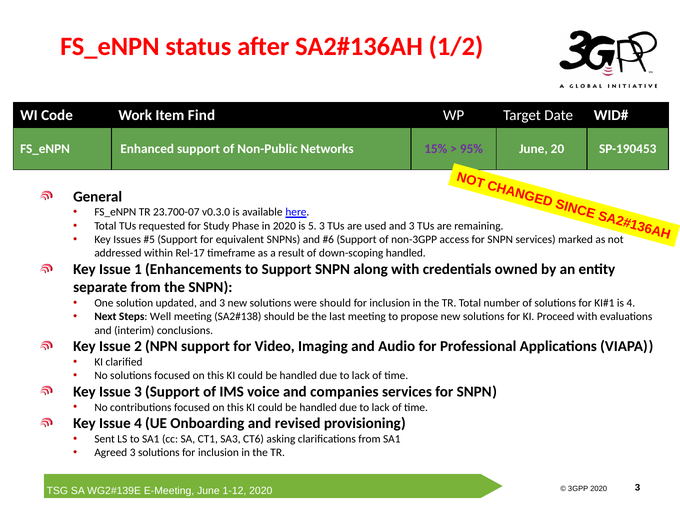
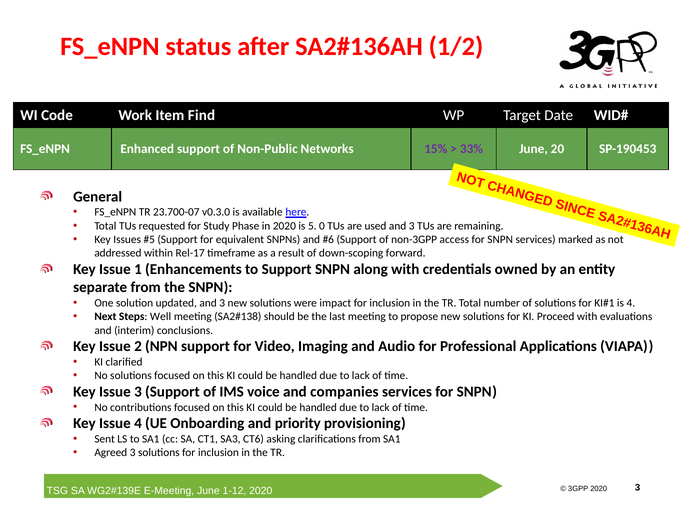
95%: 95% -> 33% (472, 149)
5 3: 3 -> 0 (322, 226)
handled: handled -> forward (406, 253)
were should: should -> impact (335, 303)
revised: revised -> priority (298, 423)
